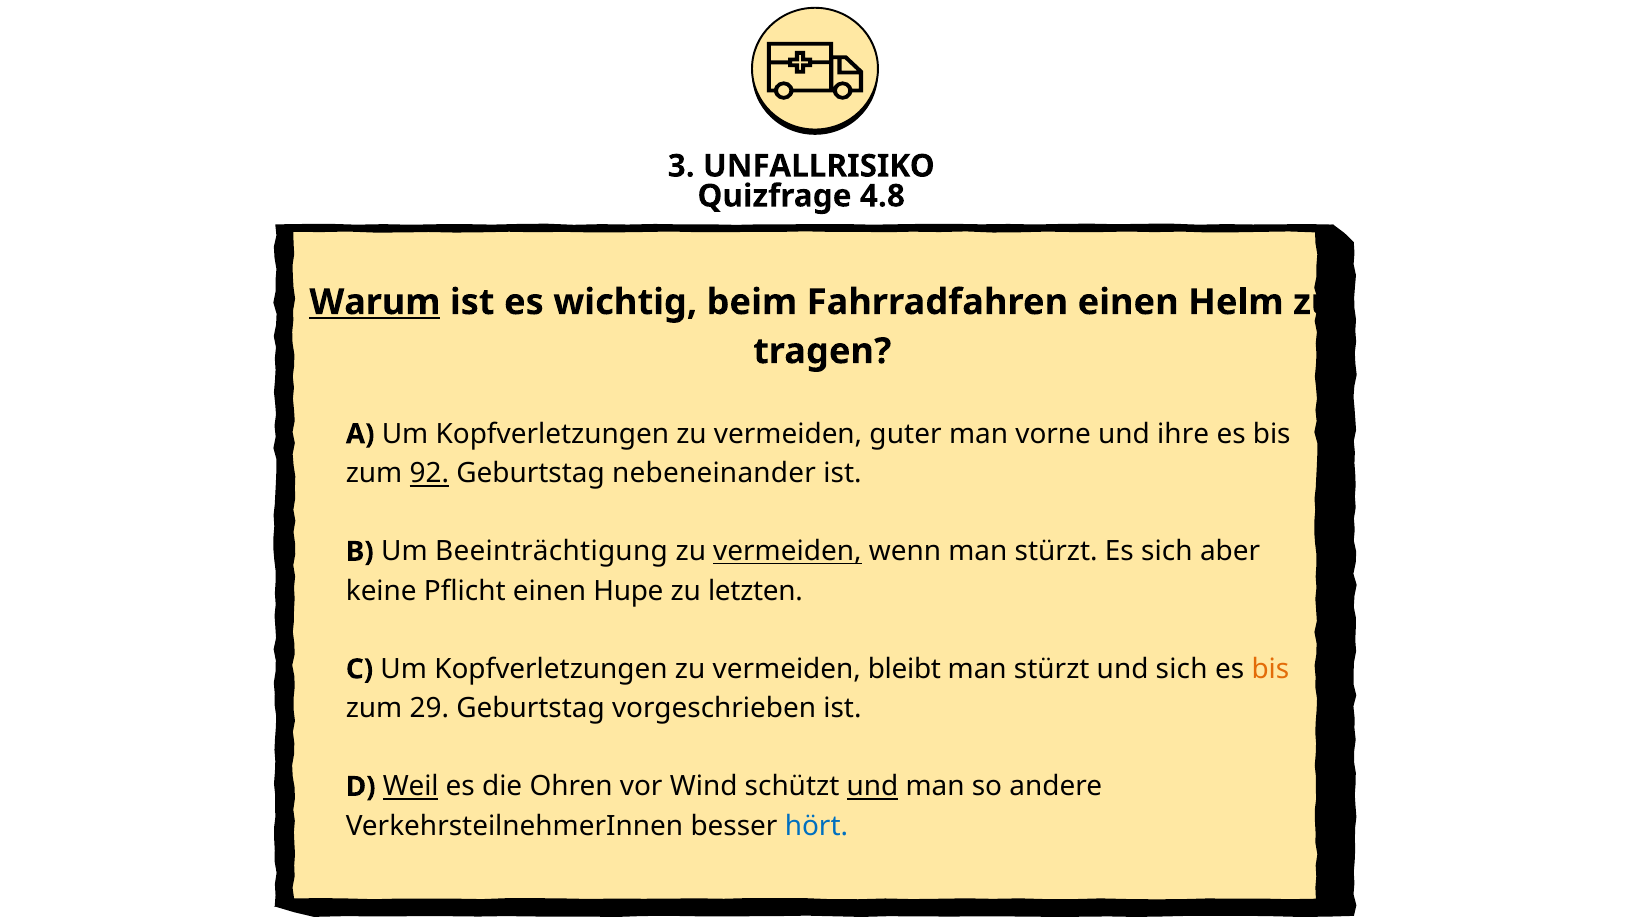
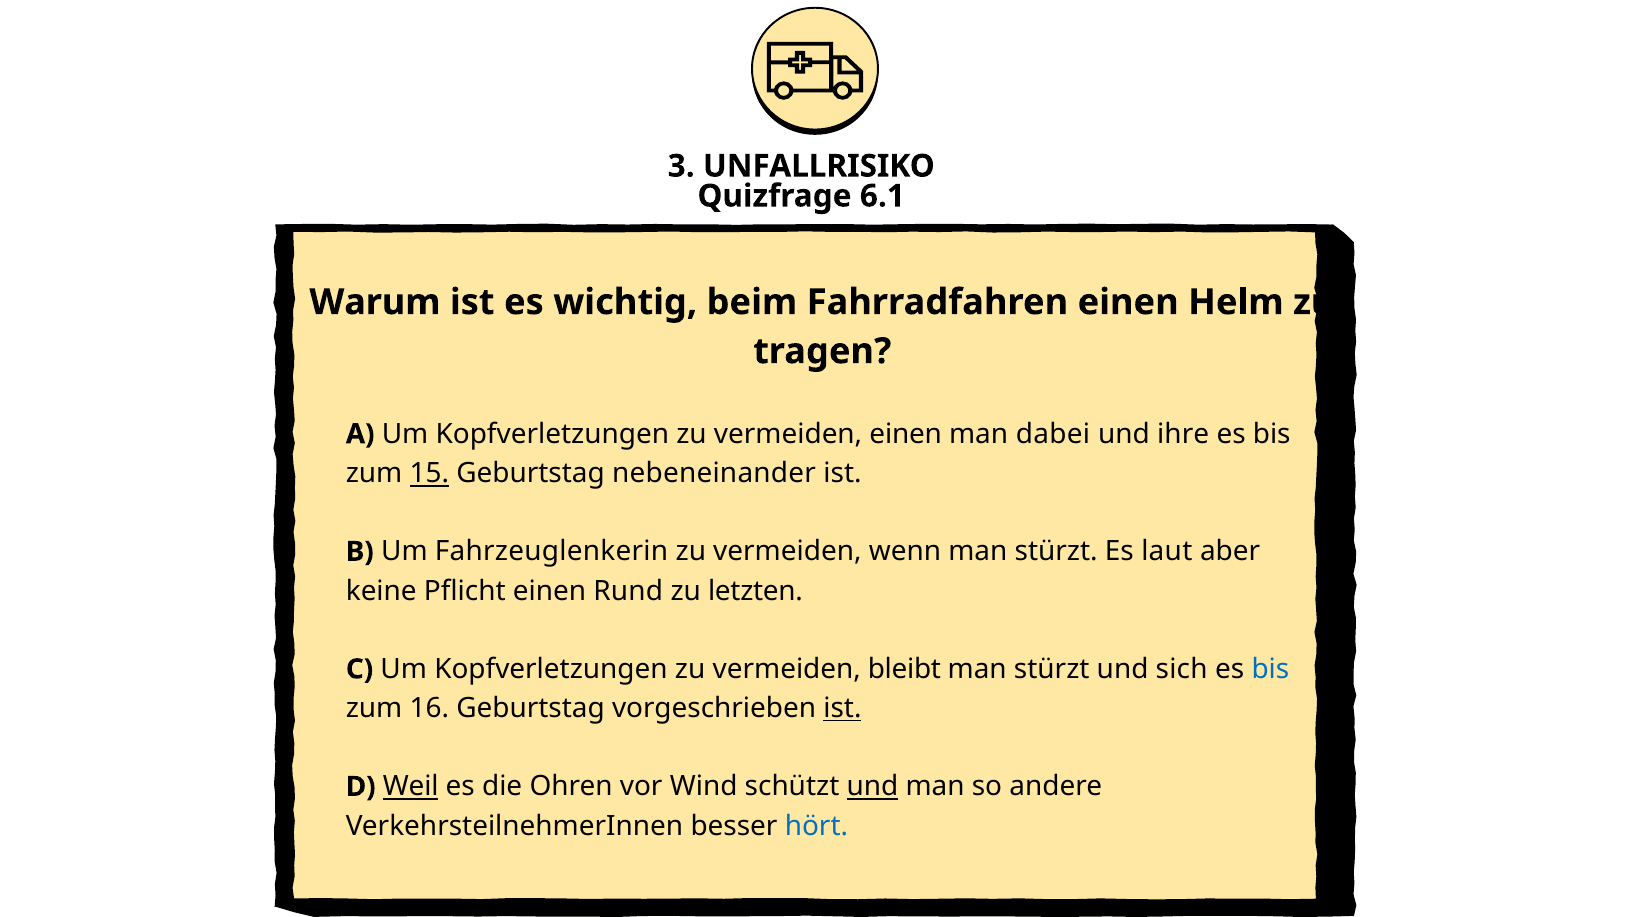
4.8: 4.8 -> 6.1 (882, 196)
Warum underline: present -> none (375, 302)
vermeiden guter: guter -> einen (906, 434)
vorne: vorne -> dabei (1053, 434)
92: 92 -> 15 (429, 473)
Beeinträchtigung: Beeinträchtigung -> Fahrzeuglenkerin (552, 552)
vermeiden underline: present -> none (787, 552)
Es sich: sich -> laut (1167, 552)
Hupe: Hupe -> Rund (628, 591)
bis colour: orange -> blue (1270, 669)
29: 29 -> 16 (429, 708)
ist underline: none -> present (842, 708)
